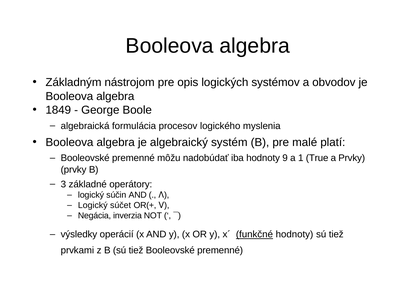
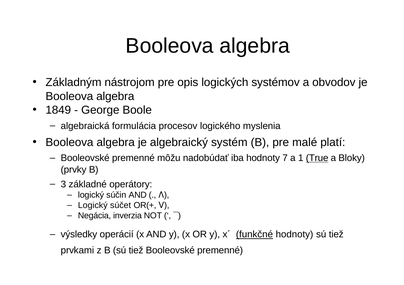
9: 9 -> 7 (285, 158)
True underline: none -> present (317, 158)
a Prvky: Prvky -> Bloky (352, 158)
